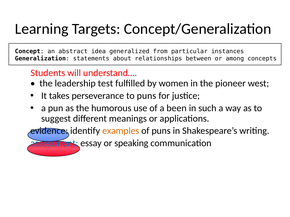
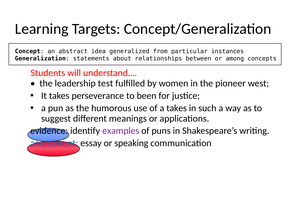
to puns: puns -> been (147, 96)
a been: been -> takes (177, 108)
examples colour: orange -> purple (121, 131)
